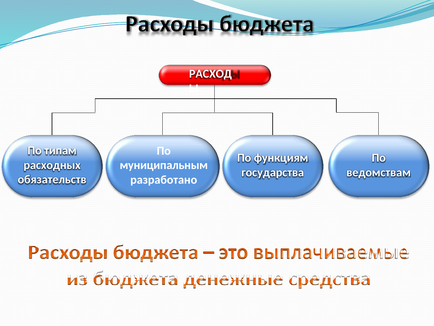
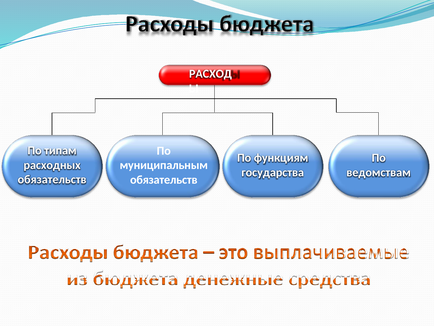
разработано: разработано -> обязательств (164, 179)
